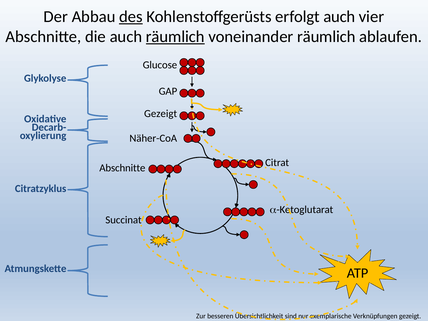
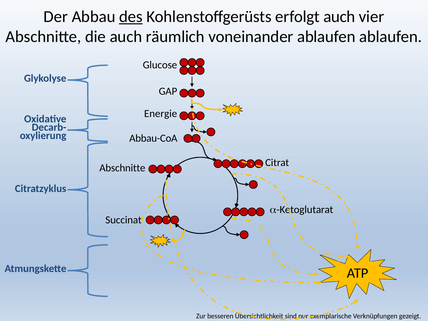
räumlich underline: present -> none (175, 37)
voneinander räumlich: räumlich -> ablaufen (326, 37)
Gezeigt: Gezeigt -> Energie (161, 114)
Näher-CoA: Näher-CoA -> Abbau-CoA (153, 138)
